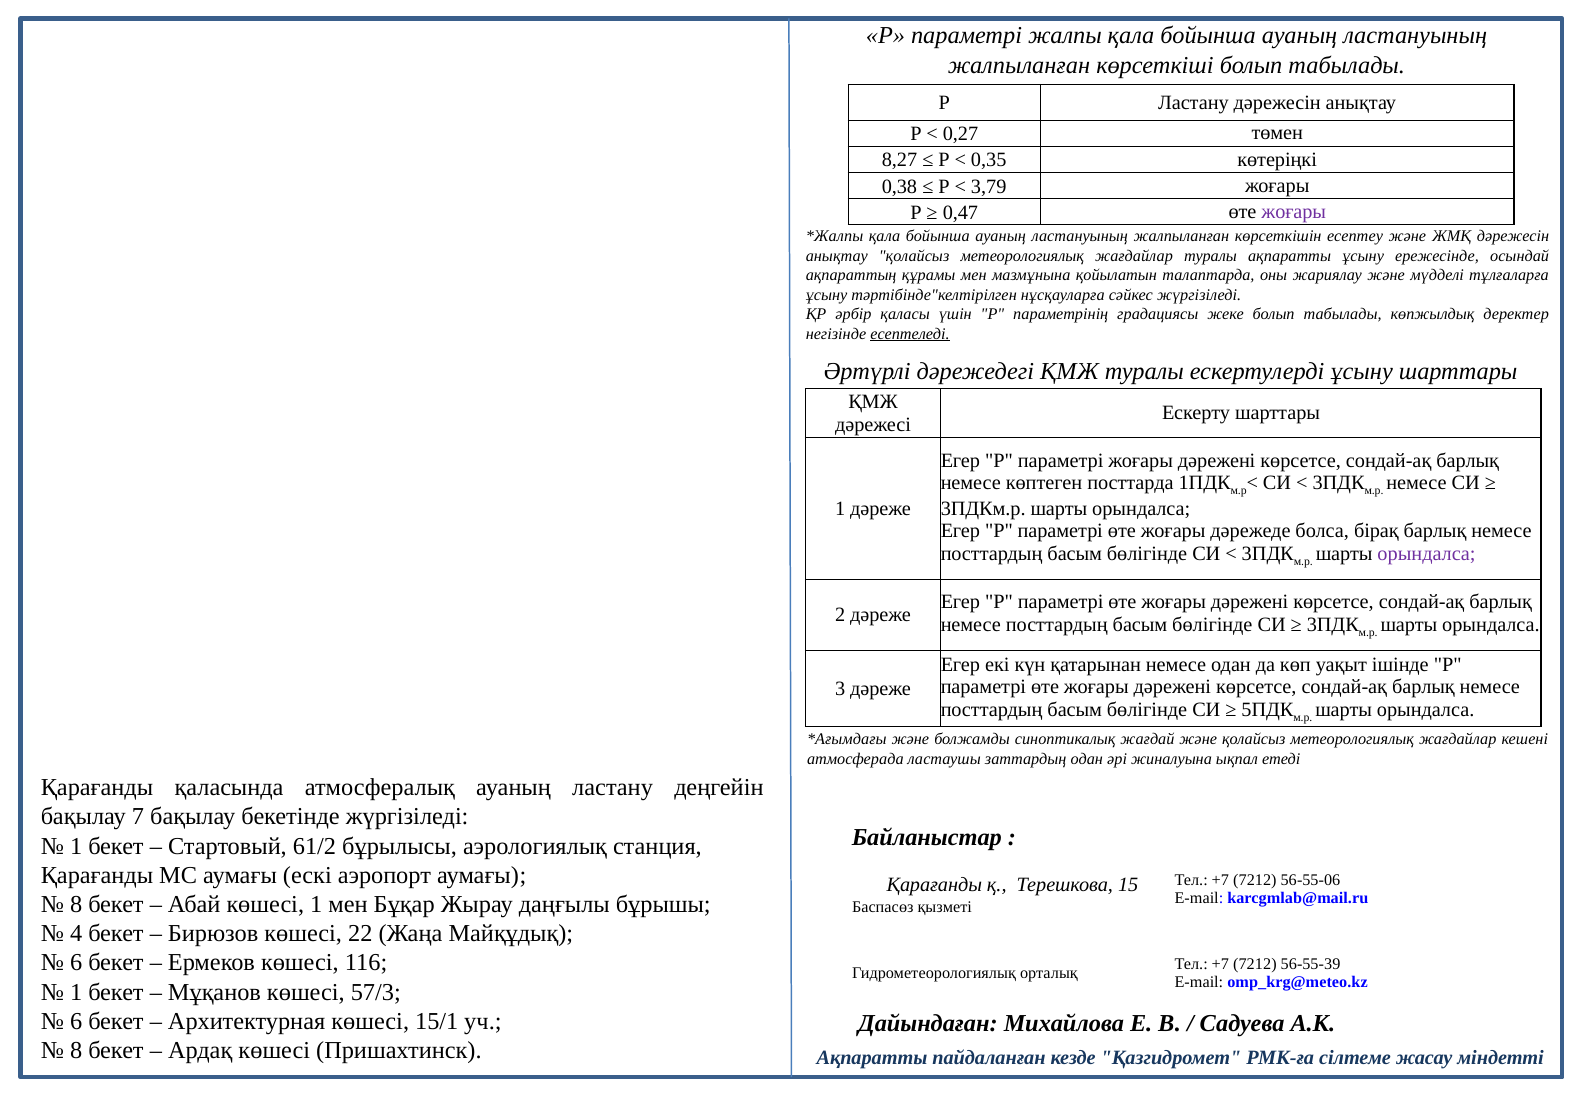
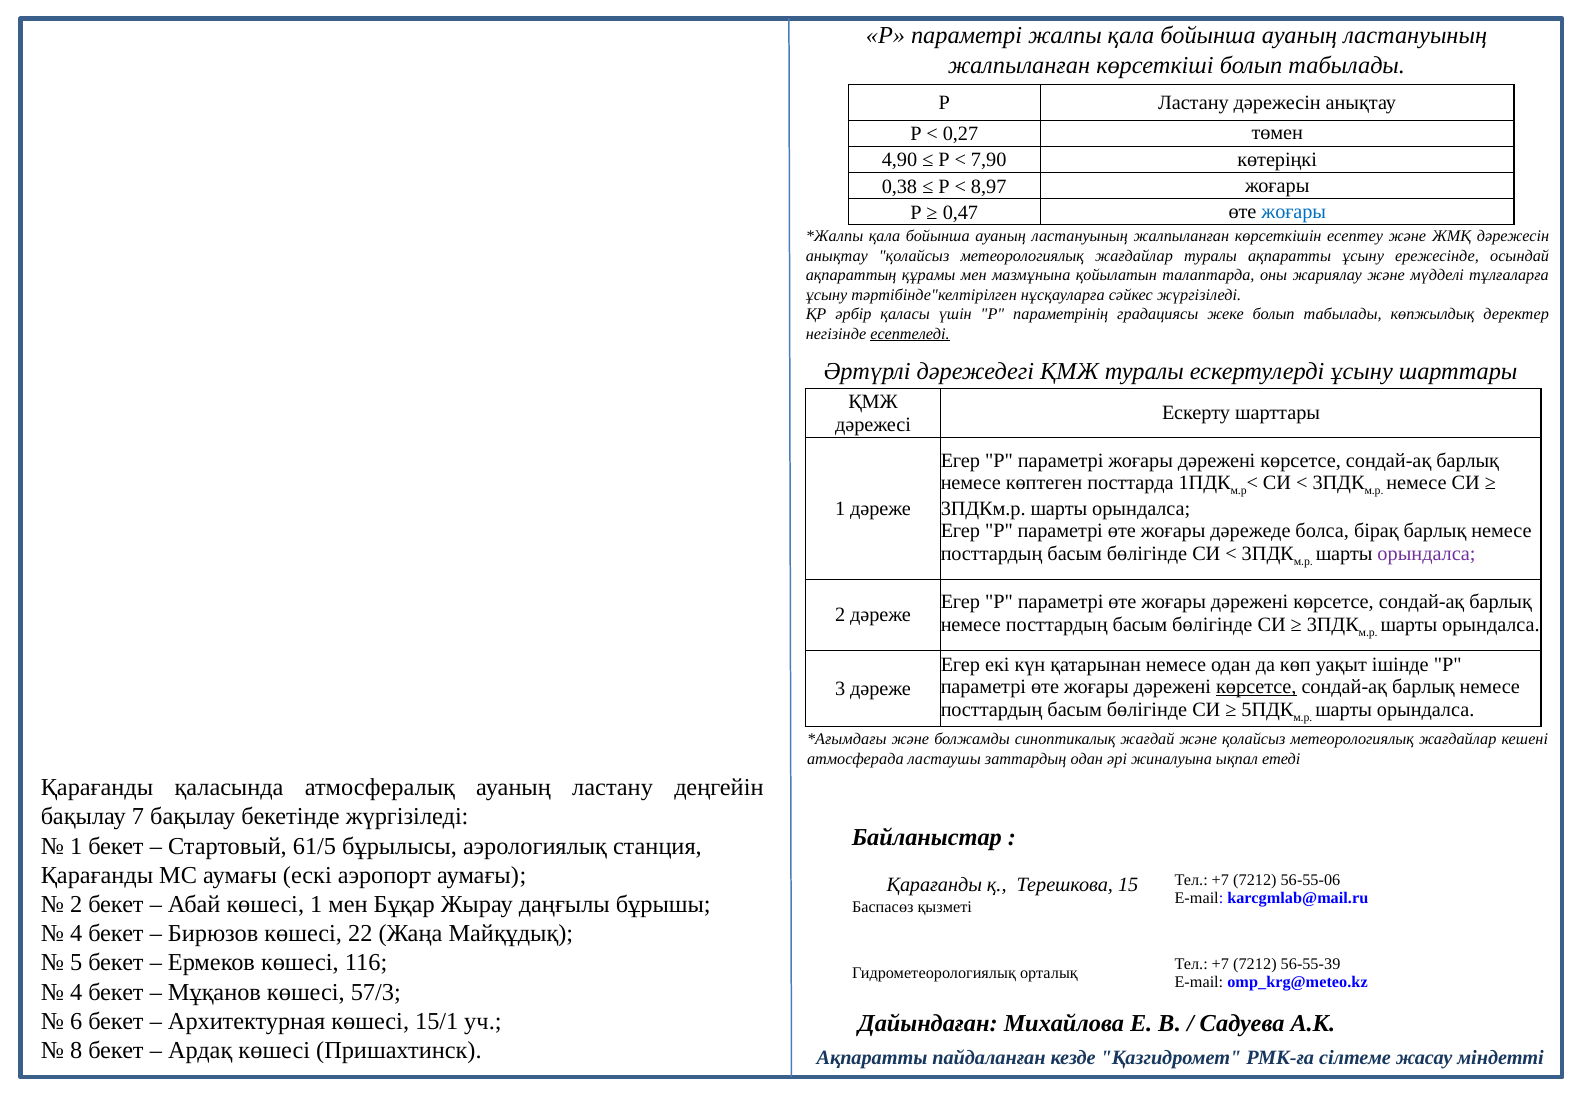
8,27: 8,27 -> 4,90 (900, 160)
0,35: 0,35 -> 7,90 (989, 160)
3,79: 3,79 -> 8,97 (989, 186)
жоғары colour: purple -> blue (1294, 212)
көрсетсе underline: none -> present (1256, 687)
61/2: 61/2 -> 61/5 (315, 846)
8: 8 -> 2 (76, 904)
6: 6 -> 5 (76, 963)
1: 1 -> 4 (76, 992)
